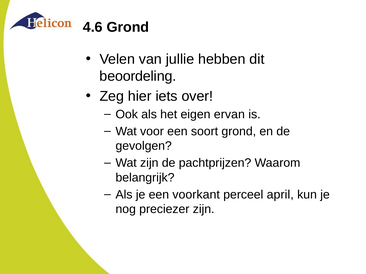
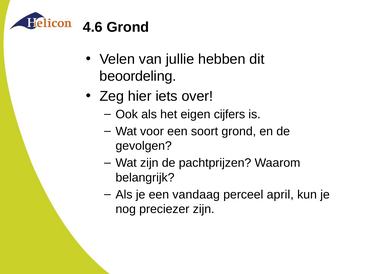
ervan: ervan -> cijfers (229, 114)
voorkant: voorkant -> vandaag (196, 195)
